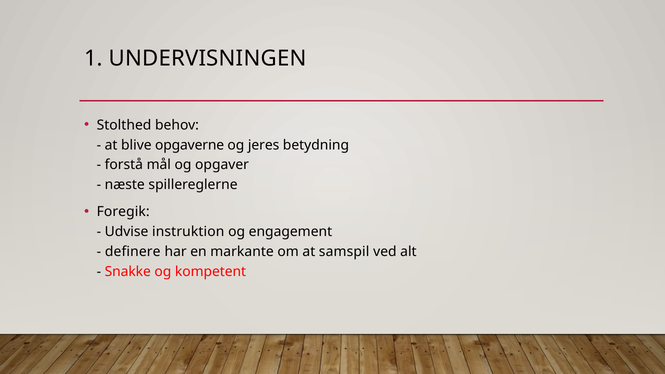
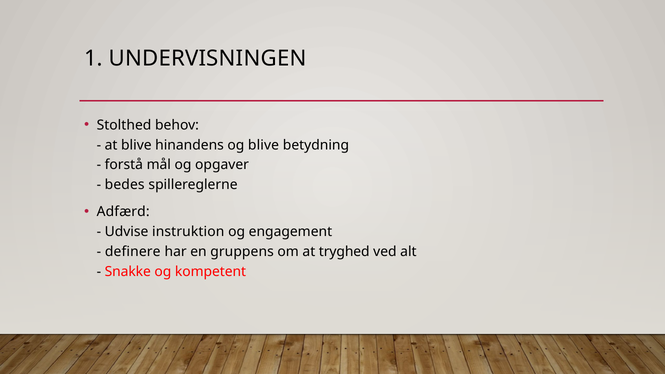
opgaverne: opgaverne -> hinandens (190, 145)
og jeres: jeres -> blive (264, 145)
næste: næste -> bedes (125, 185)
Foregik: Foregik -> Adfærd (123, 212)
markante: markante -> gruppens (242, 252)
samspil: samspil -> tryghed (344, 252)
